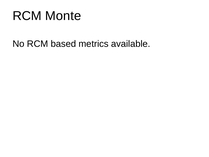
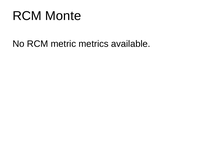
based: based -> metric (63, 44)
